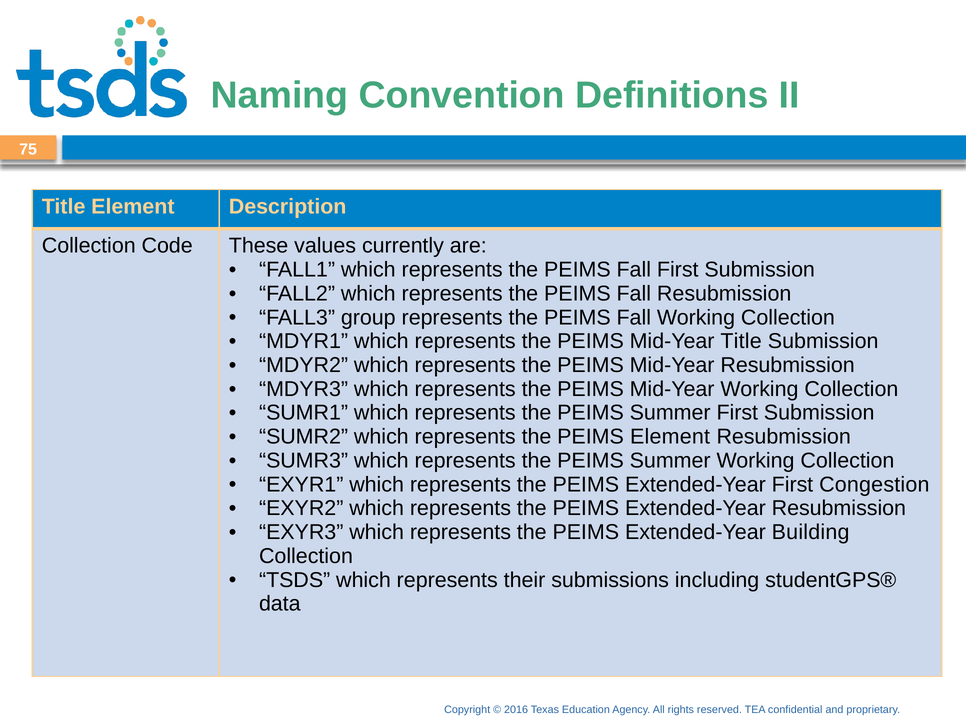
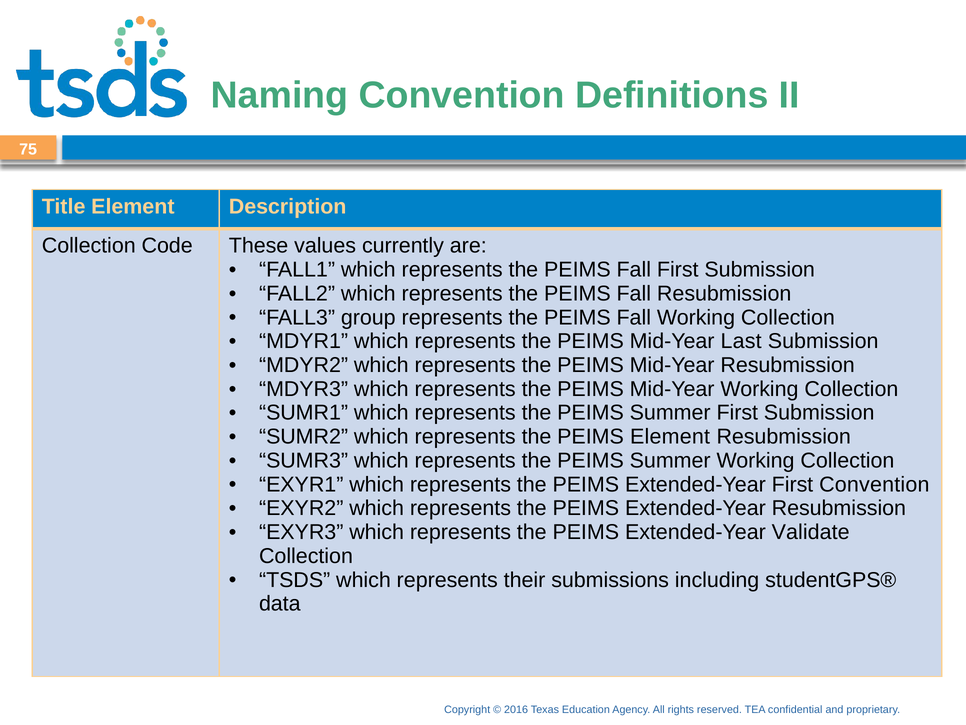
Mid-Year Title: Title -> Last (741, 341)
First Congestion: Congestion -> Convention (874, 484)
Building: Building -> Validate (811, 532)
